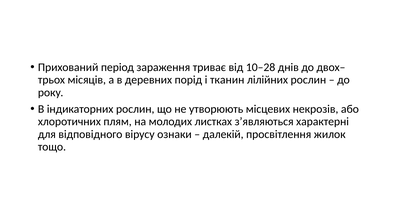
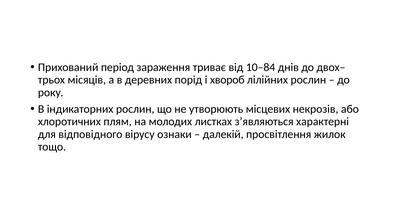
10–28: 10–28 -> 10–84 (261, 67)
тканин: тканин -> хвороб (227, 80)
